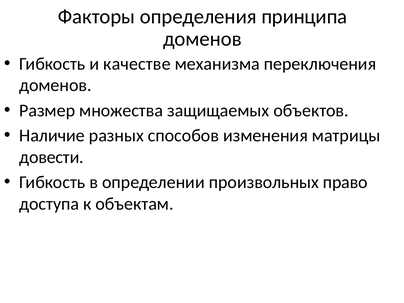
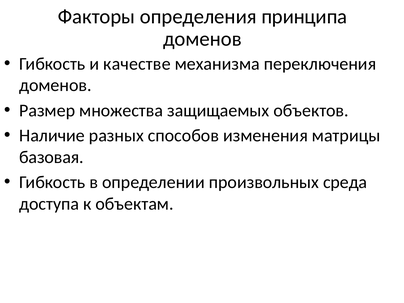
довести: довести -> базовая (51, 157)
право: право -> среда (345, 182)
